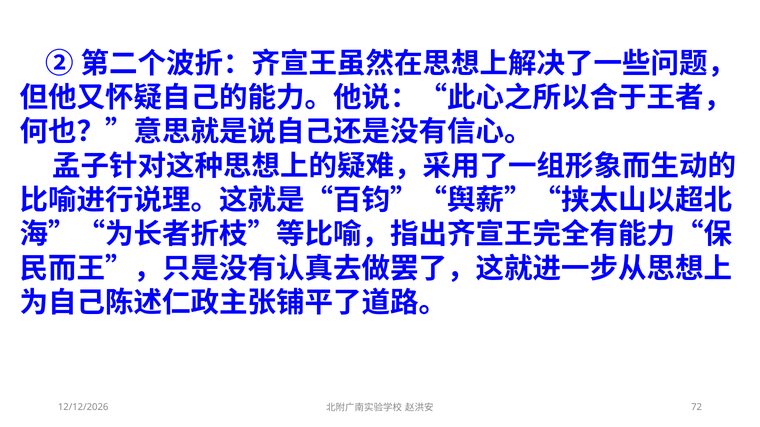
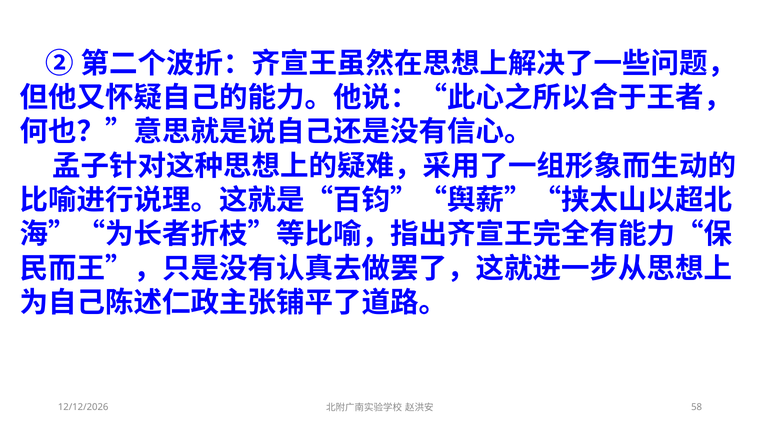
72: 72 -> 58 (697, 407)
